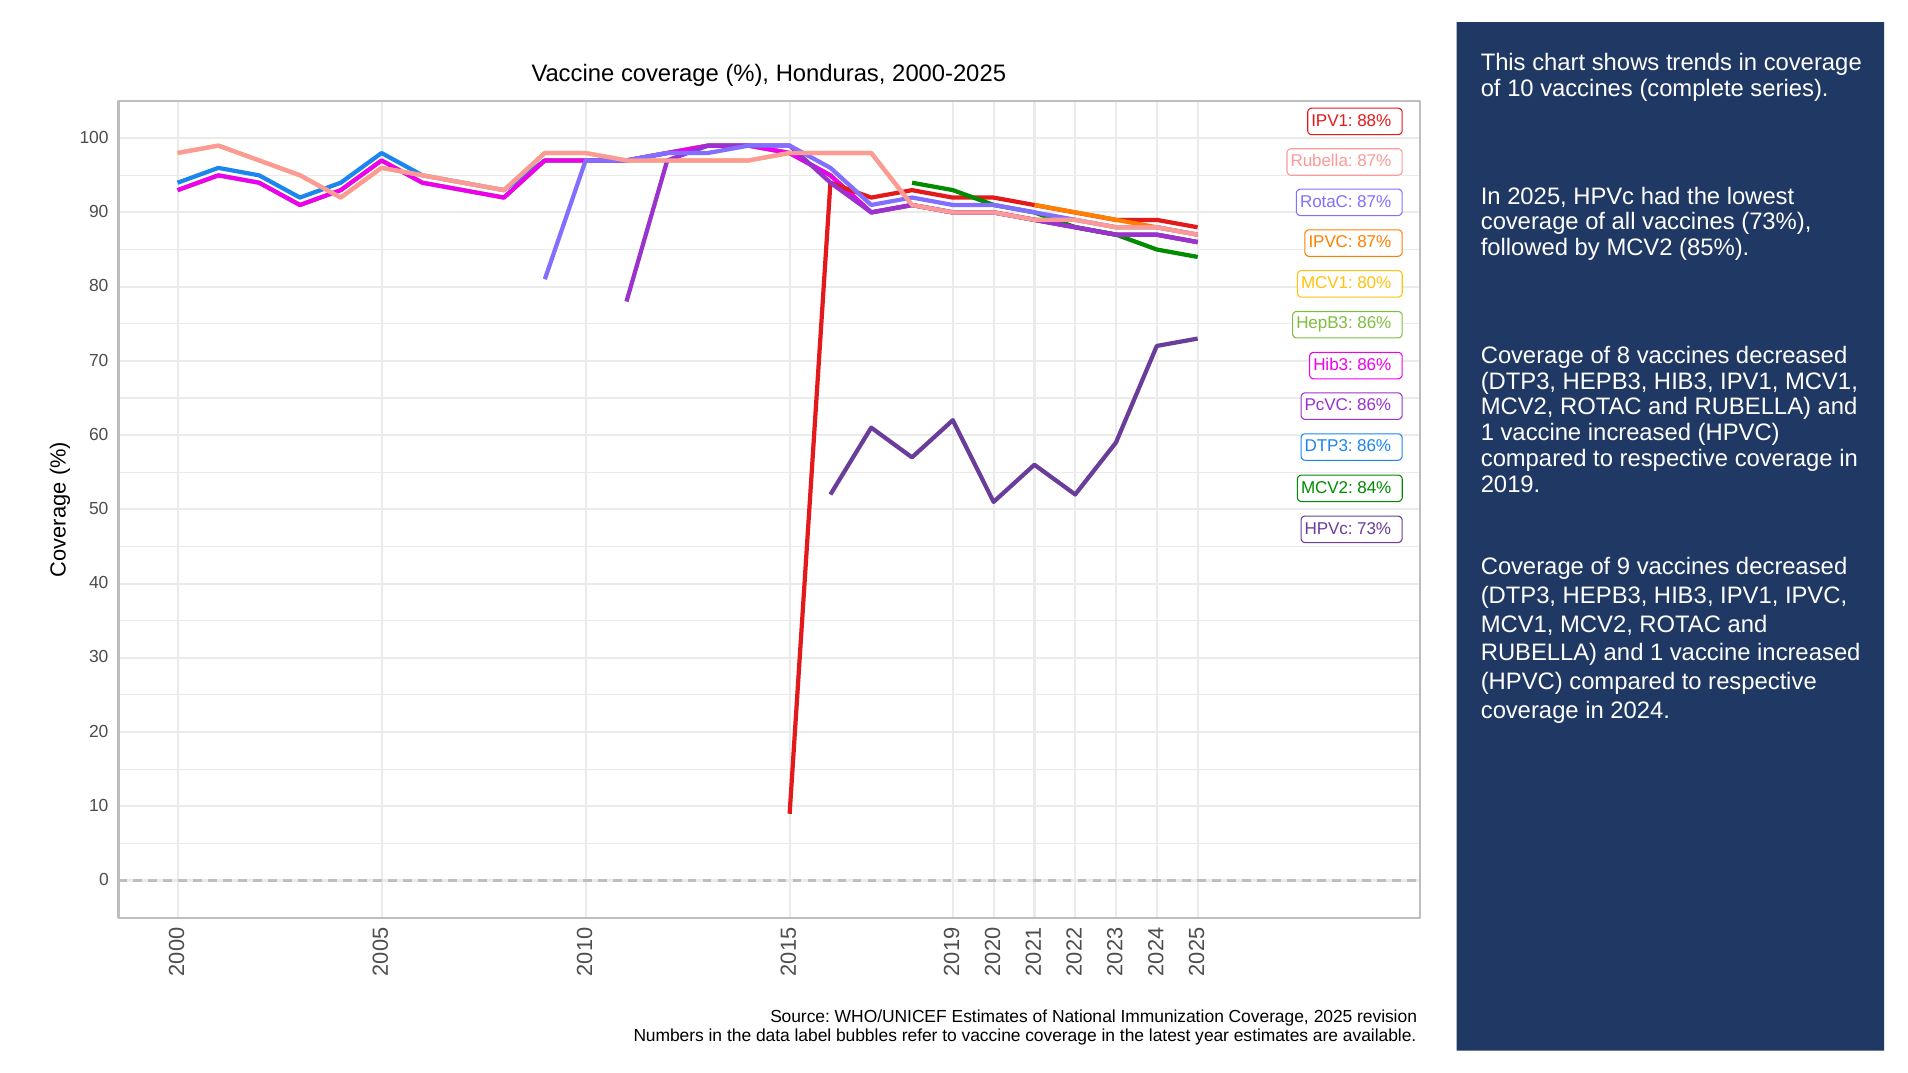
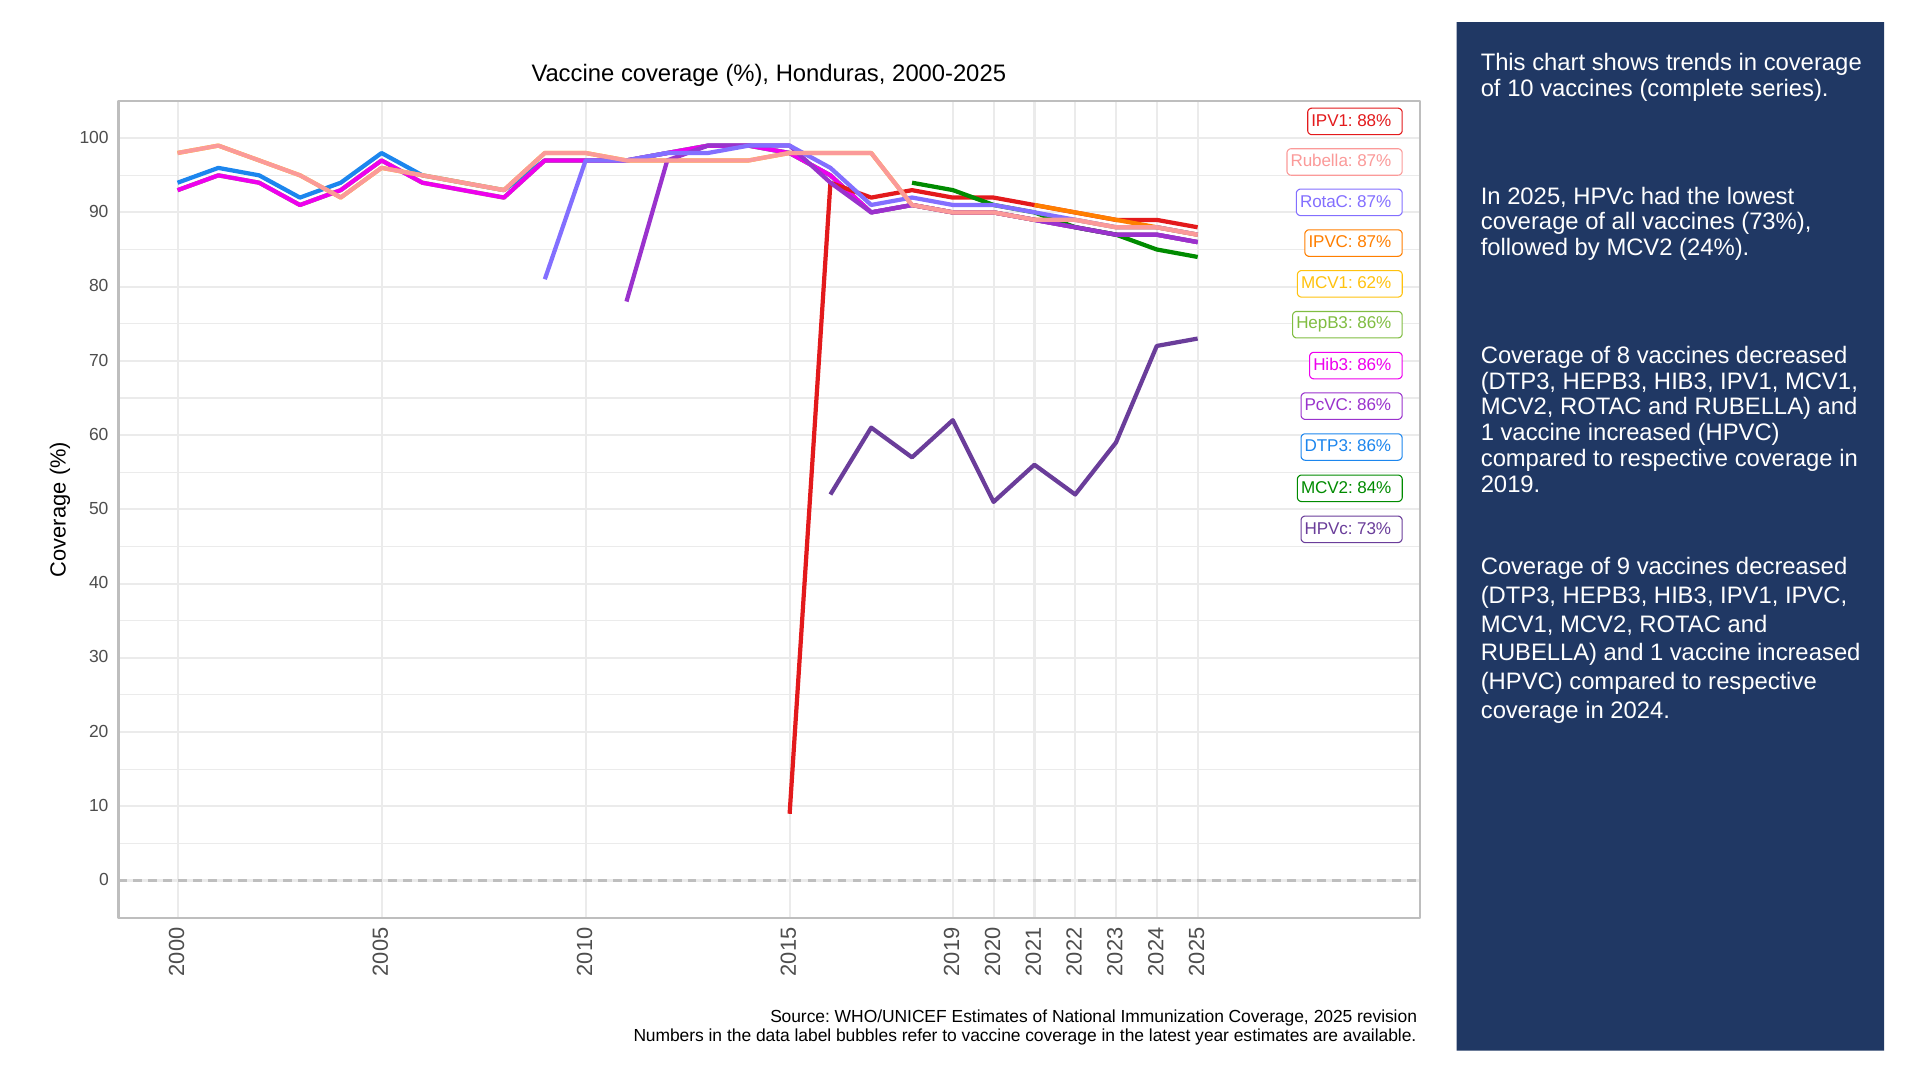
85%: 85% -> 24% (1714, 248)
80%: 80% -> 62% (1374, 283)
